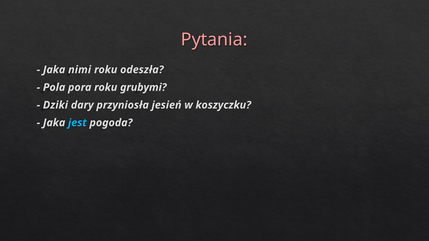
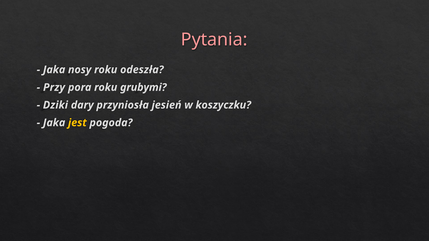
nimi: nimi -> nosy (80, 70)
Pola: Pola -> Przy (54, 87)
jest colour: light blue -> yellow (77, 123)
